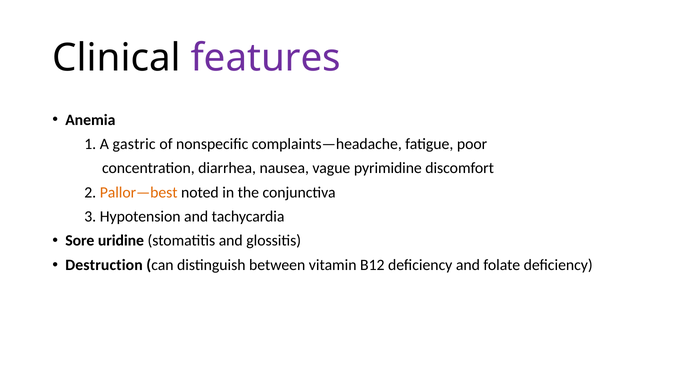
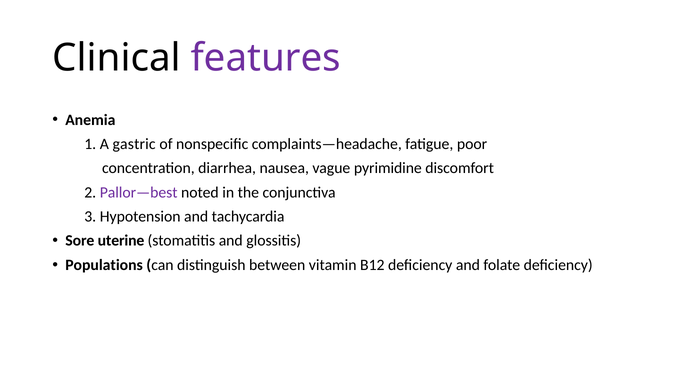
Pallor—best colour: orange -> purple (139, 192)
uridine: uridine -> uterine (121, 240)
Destruction: Destruction -> Populations (104, 265)
